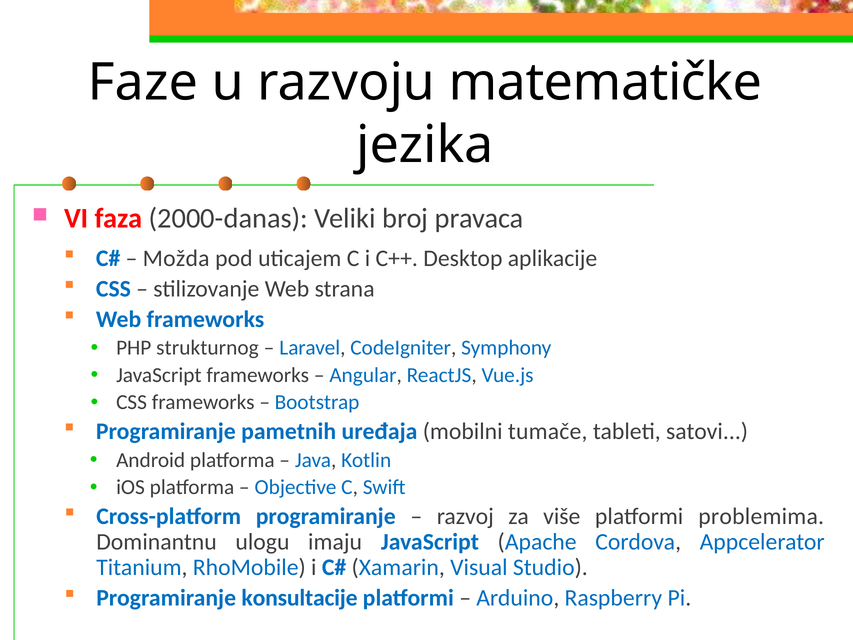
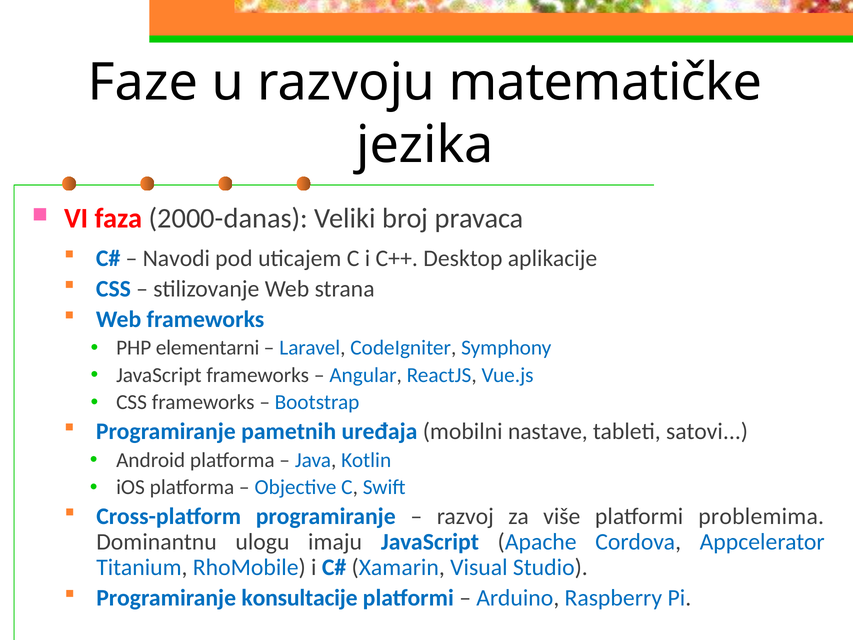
Možda: Možda -> Navodi (176, 258)
strukturnog: strukturnog -> elementarni (208, 348)
tumače: tumače -> nastave (548, 431)
